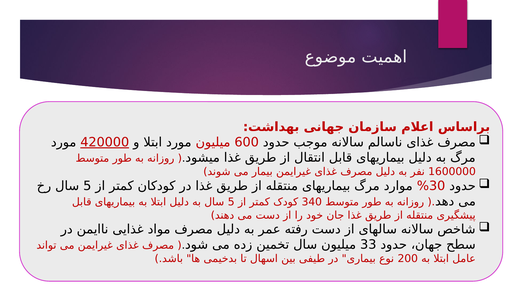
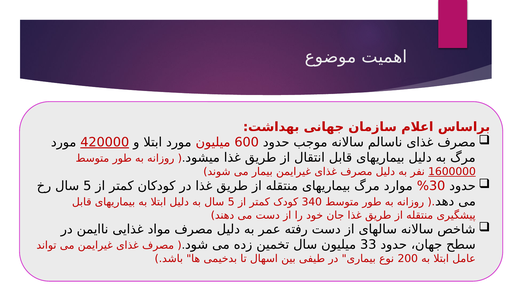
1600000 underline: none -> present (452, 172)
